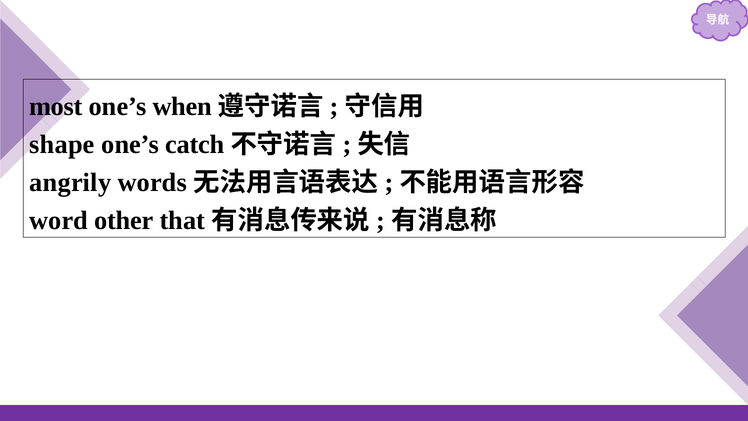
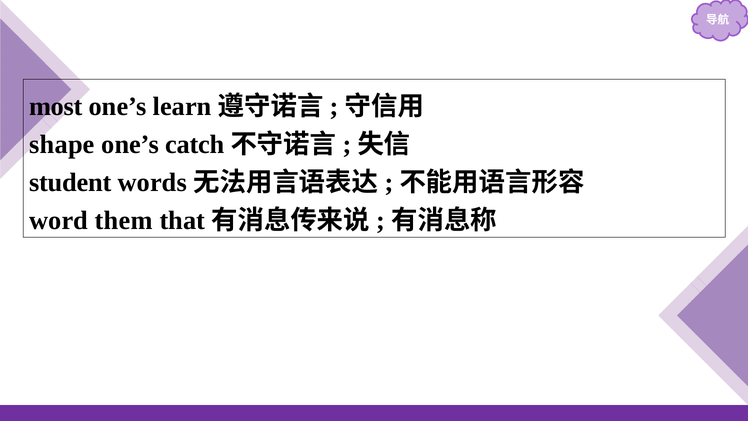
when: when -> learn (182, 106)
angrily: angrily -> student (70, 182)
other: other -> them (124, 220)
